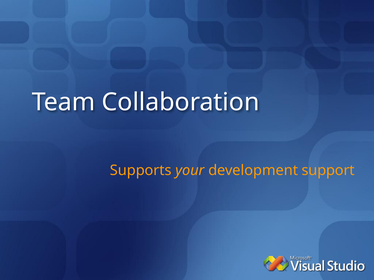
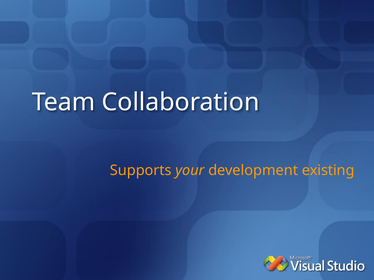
support: support -> existing (328, 171)
